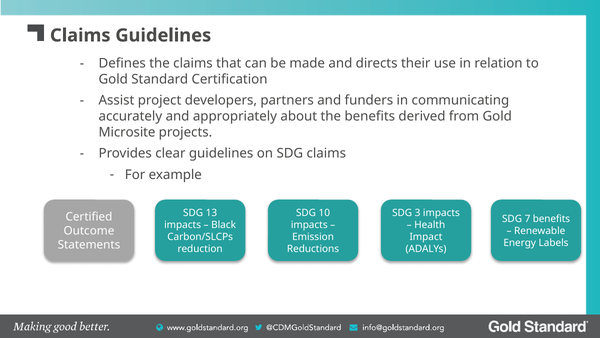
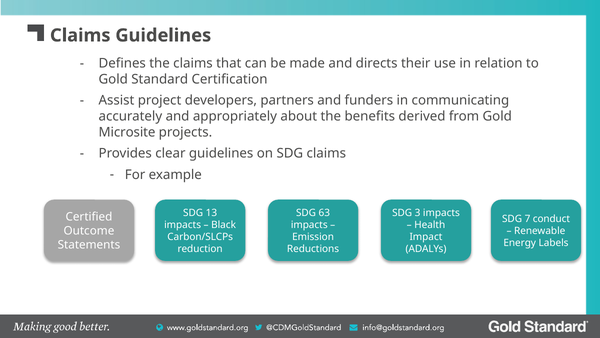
10: 10 -> 63 (324, 213)
7 benefits: benefits -> conduct (551, 219)
